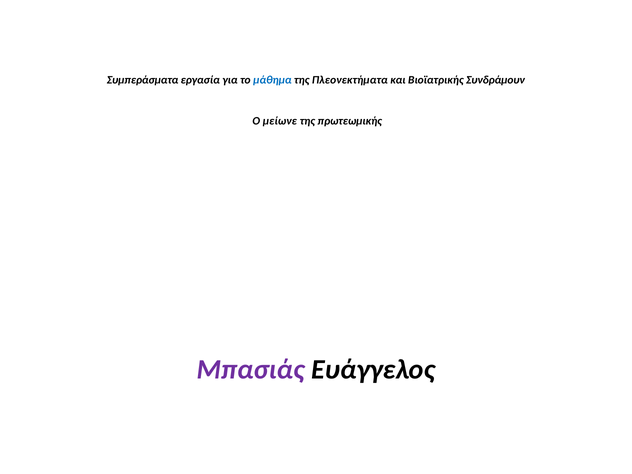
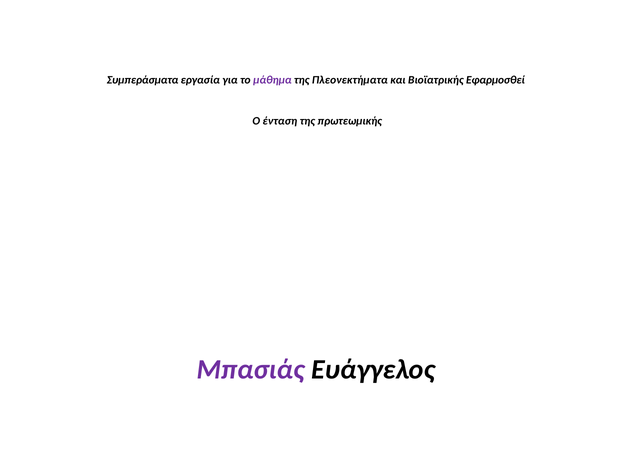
μάθημα colour: blue -> purple (272, 80)
Συνδράμουν: Συνδράμουν -> Εφαρμοσθεί (495, 80)
μείωνε: μείωνε -> ένταση (280, 121)
